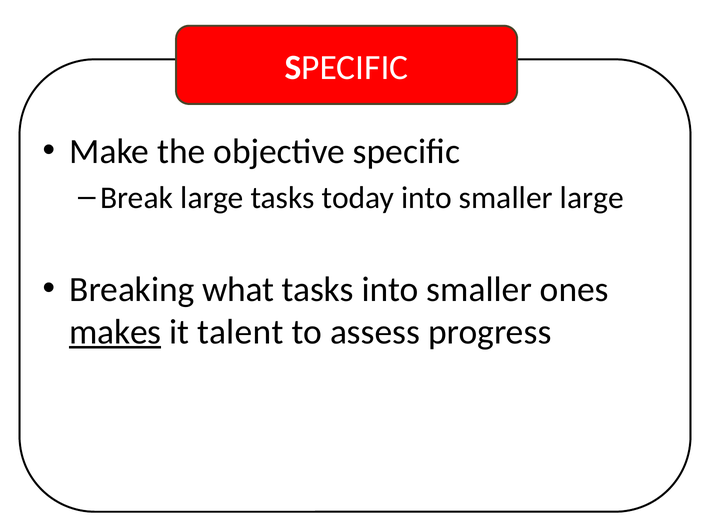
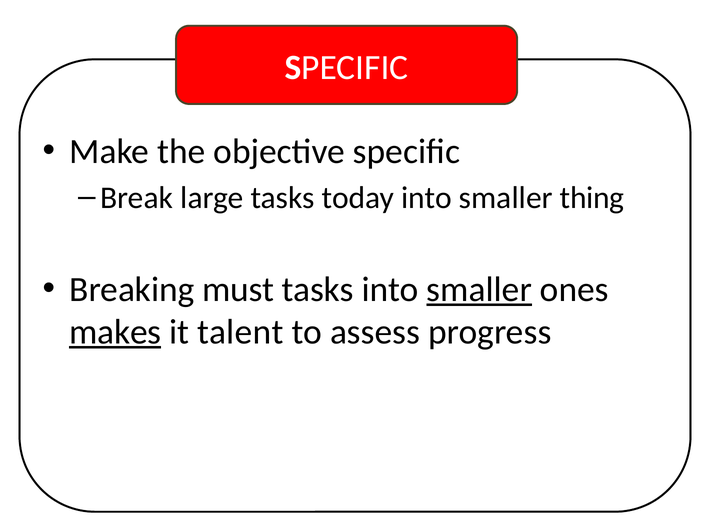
smaller large: large -> thing (592, 198)
what: what -> must (238, 290)
smaller underline: none -> present (479, 290)
